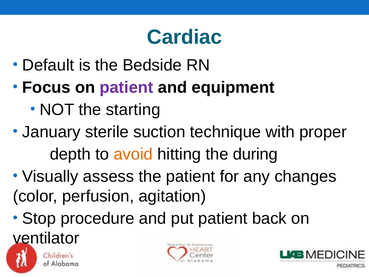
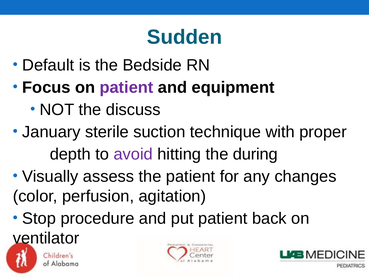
Cardiac: Cardiac -> Sudden (184, 37)
starting: starting -> discuss (133, 110)
avoid colour: orange -> purple (133, 154)
